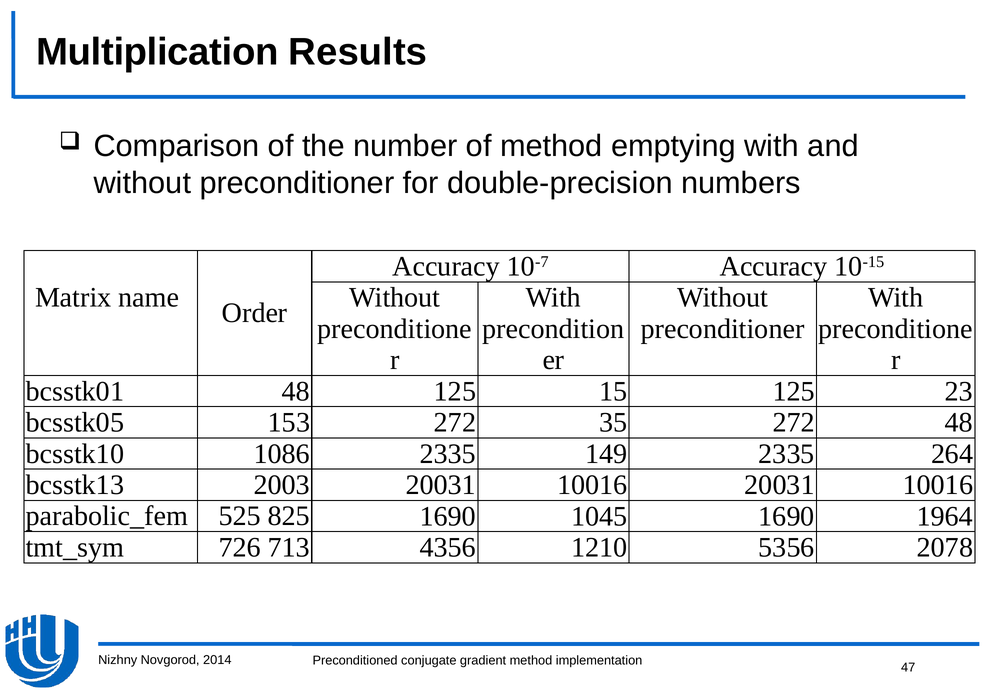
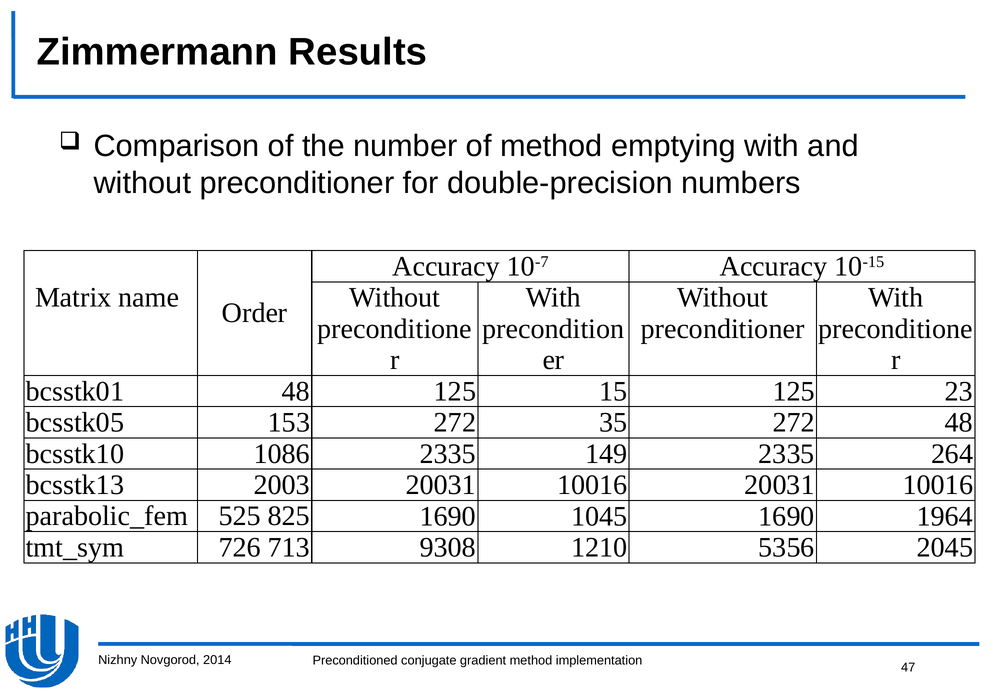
Multiplication: Multiplication -> Zimmermann (157, 52)
4356: 4356 -> 9308 (448, 547)
2078: 2078 -> 2045 (945, 547)
